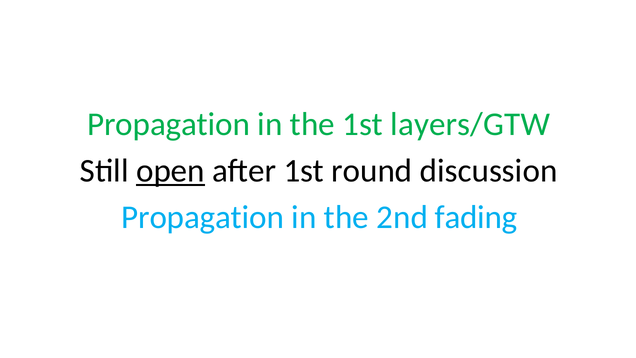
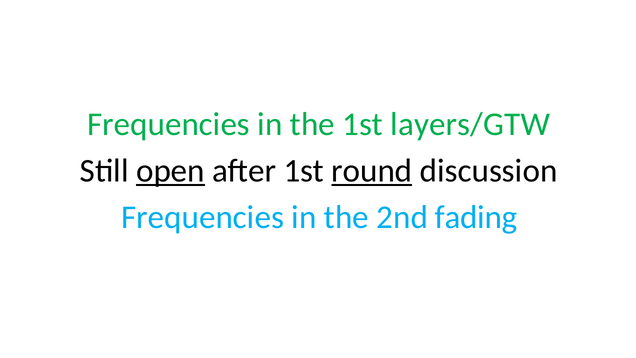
Propagation: Propagation -> Frequencies (169, 124)
round underline: none -> present (372, 171)
Propagation: Propagation -> Frequencies (203, 217)
